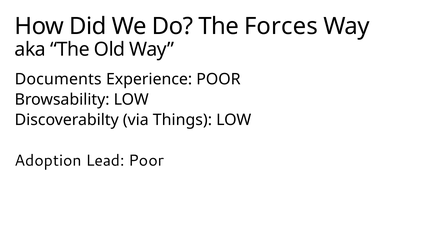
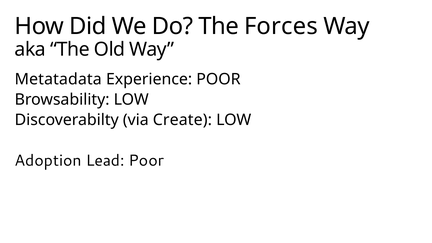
Documents: Documents -> Metatadata (58, 79)
Things: Things -> Create (182, 120)
